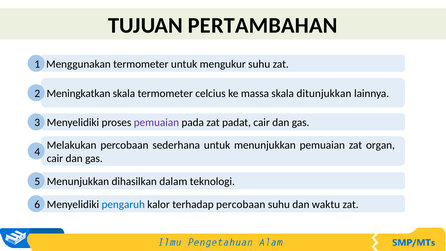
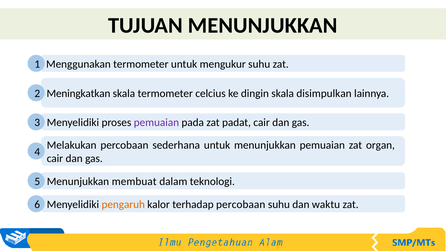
TUJUAN PERTAMBAHAN: PERTAMBAHAN -> MENUNJUKKAN (263, 25)
massa: massa -> dingin (255, 93)
ditunjukkan: ditunjukkan -> disimpulkan (324, 93)
dihasilkan: dihasilkan -> membuat (134, 181)
pengaruh colour: blue -> orange (123, 204)
